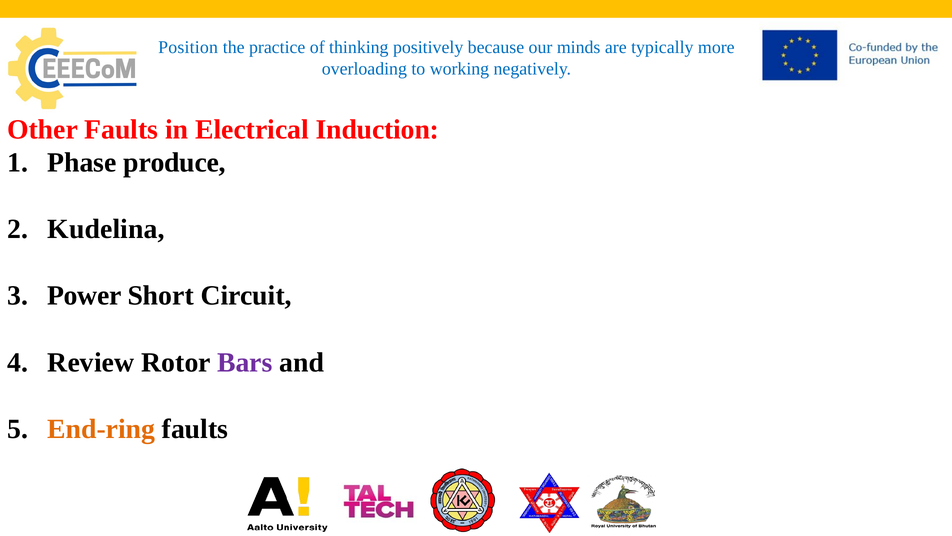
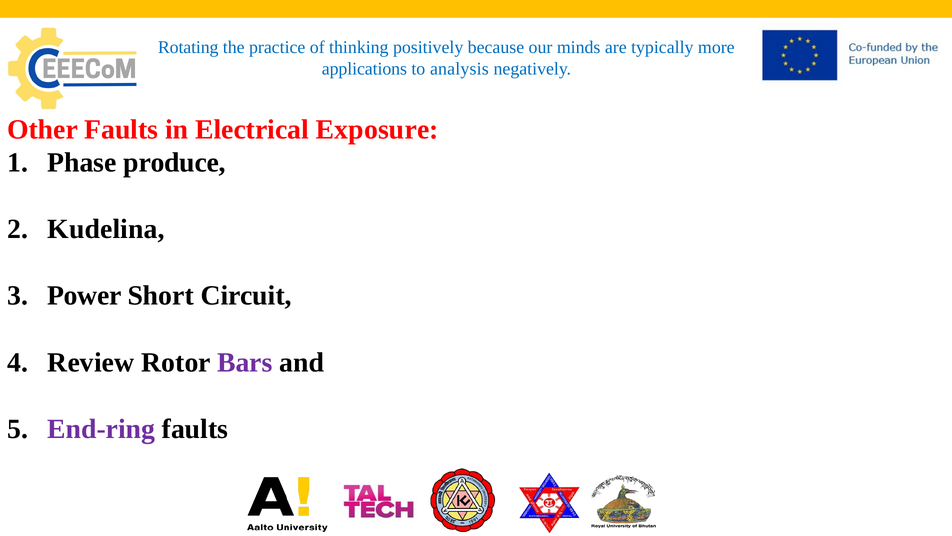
Position: Position -> Rotating (188, 47)
overloading: overloading -> applications (364, 69)
working: working -> analysis (459, 69)
Induction: Induction -> Exposure (377, 129)
End-ring colour: orange -> purple (101, 429)
